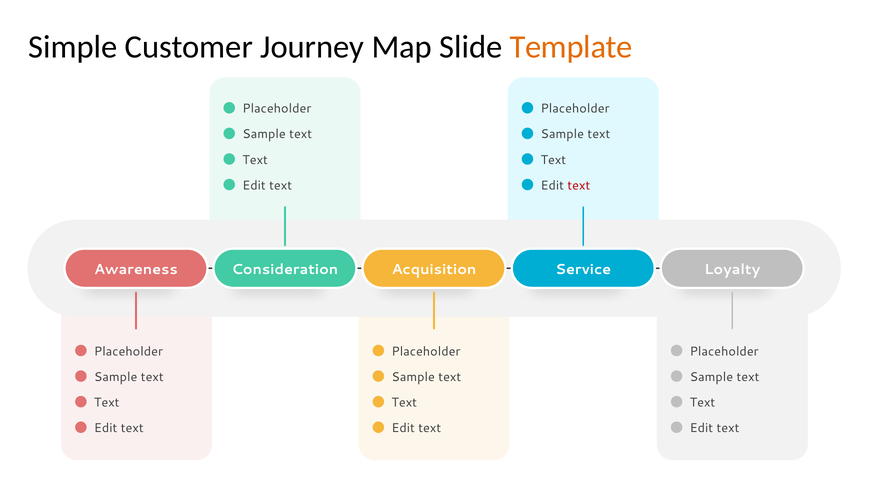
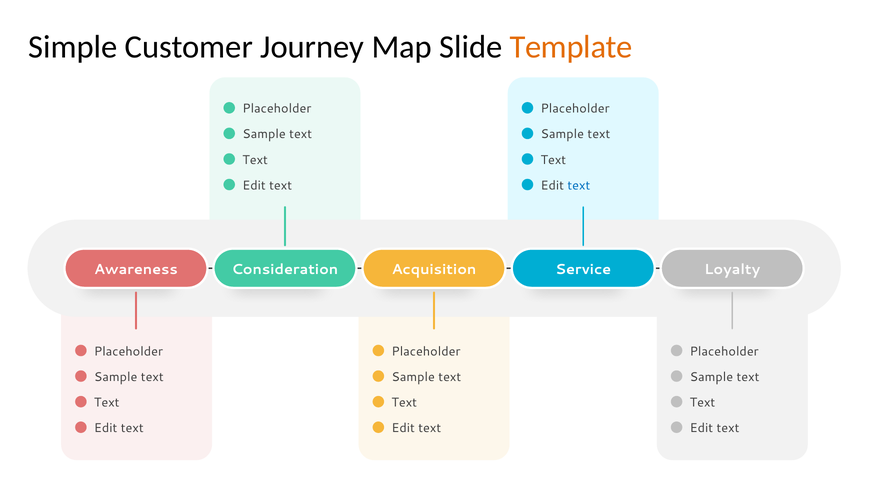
text colour: red -> blue (579, 185)
